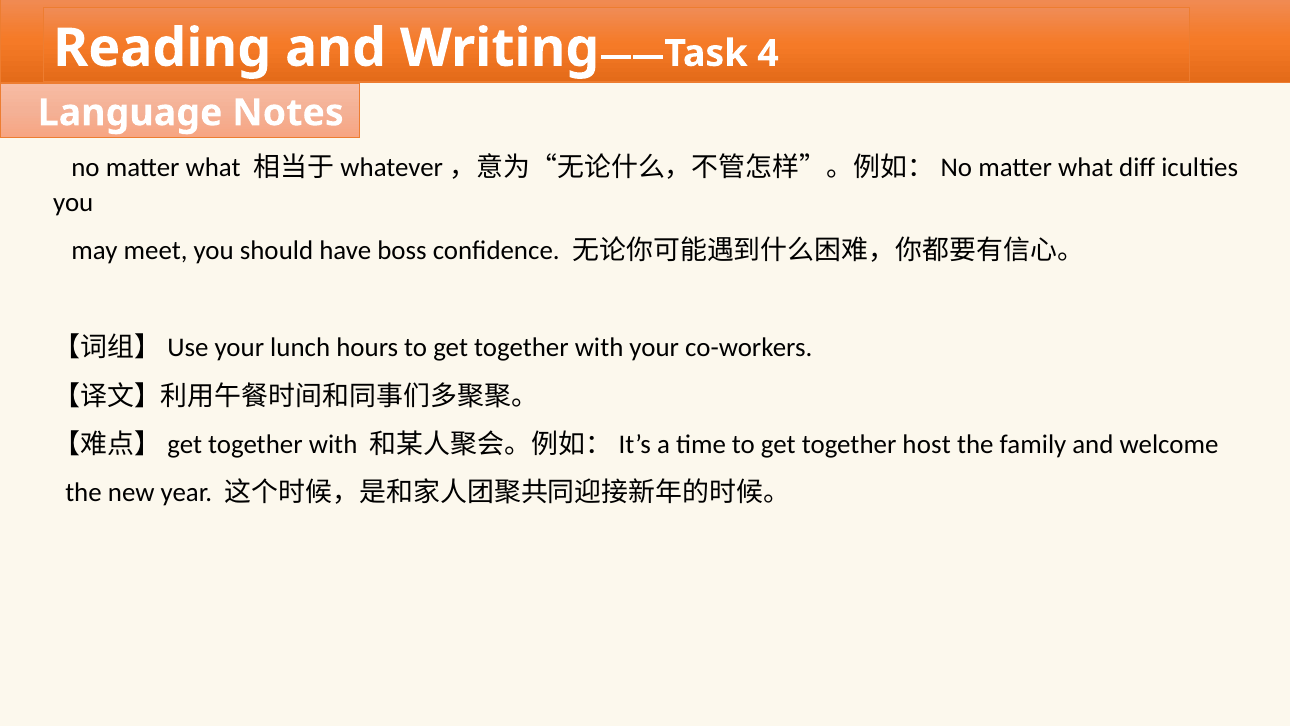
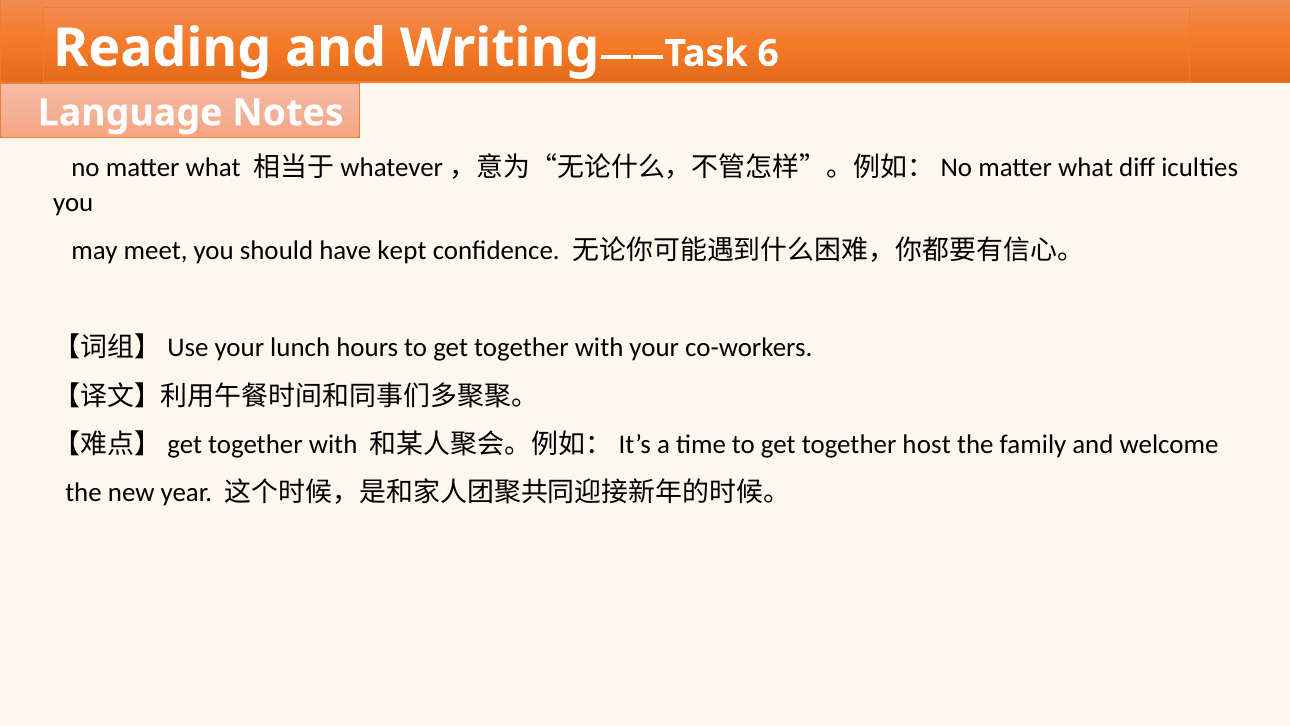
4: 4 -> 6 (768, 54)
boss: boss -> kept (402, 251)
